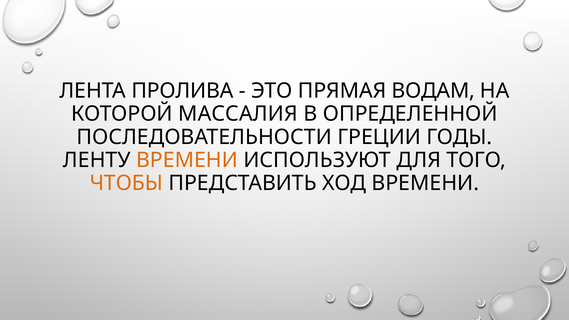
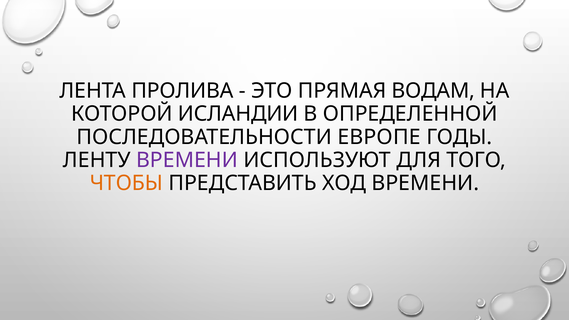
МАССАЛИЯ: МАССАЛИЯ -> ИСЛАНДИИ (238, 114)
ГРЕЦИИ: ГРЕЦИИ -> ЕВРОПЕ (379, 137)
ВРЕМЕНИ colour: orange -> purple (187, 160)
